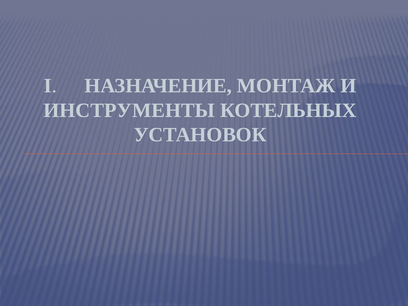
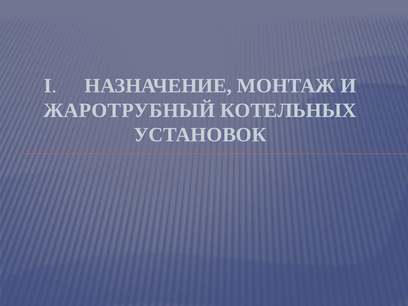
ИНСТРУМЕНТЫ: ИНСТРУМЕНТЫ -> ЖАРОТРУБНЫЙ (129, 110)
